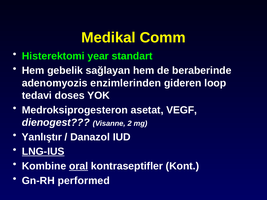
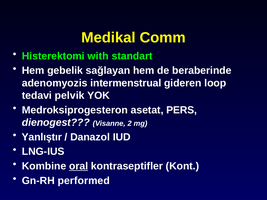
year: year -> with (98, 56)
enzimlerinden: enzimlerinden -> intermenstrual (126, 83)
doses: doses -> pelvik (70, 96)
VEGF: VEGF -> PERS (182, 110)
LNG-IUS underline: present -> none (43, 152)
